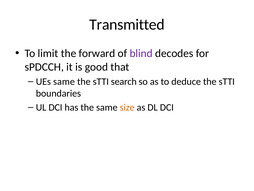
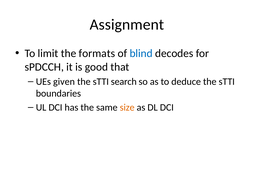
Transmitted: Transmitted -> Assignment (127, 25)
forward: forward -> formats (97, 53)
blind colour: purple -> blue (141, 53)
UEs same: same -> given (64, 81)
